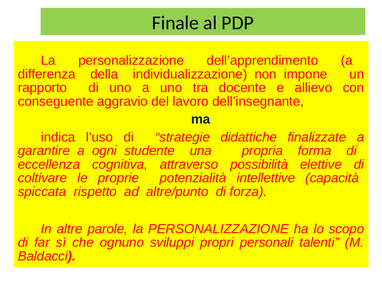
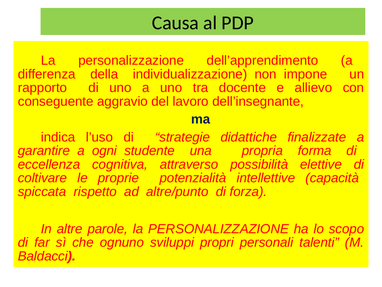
Finale: Finale -> Causa (175, 23)
